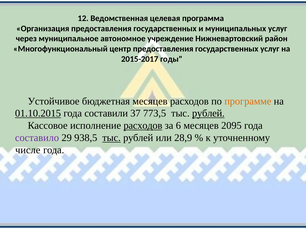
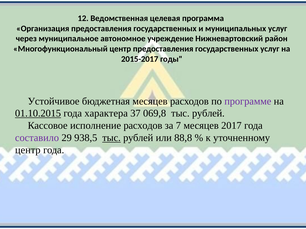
программе colour: orange -> purple (248, 101)
составили: составили -> характера (106, 114)
773,5: 773,5 -> 069,8 (155, 114)
рублей underline: present -> none (208, 114)
расходов underline: present -> none (143, 126)
6: 6 -> 7 (178, 126)
2095: 2095 -> 2017 (231, 126)
28,9: 28,9 -> 88,8 (183, 138)
числе: числе -> центр (28, 150)
